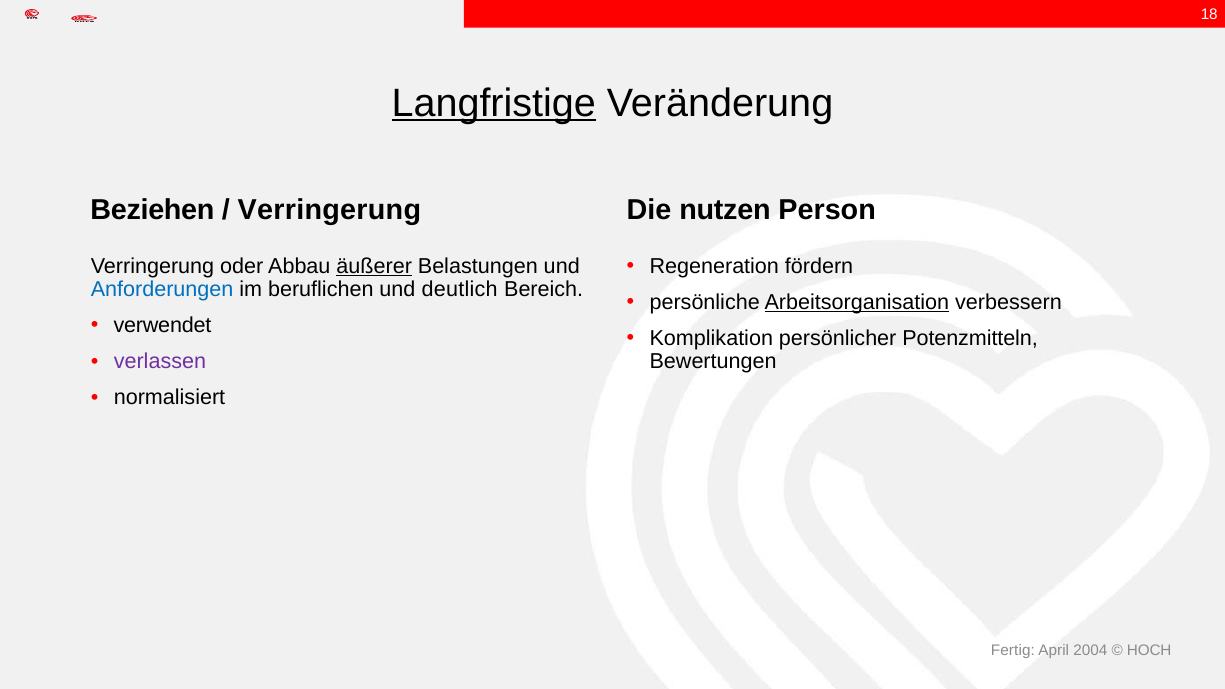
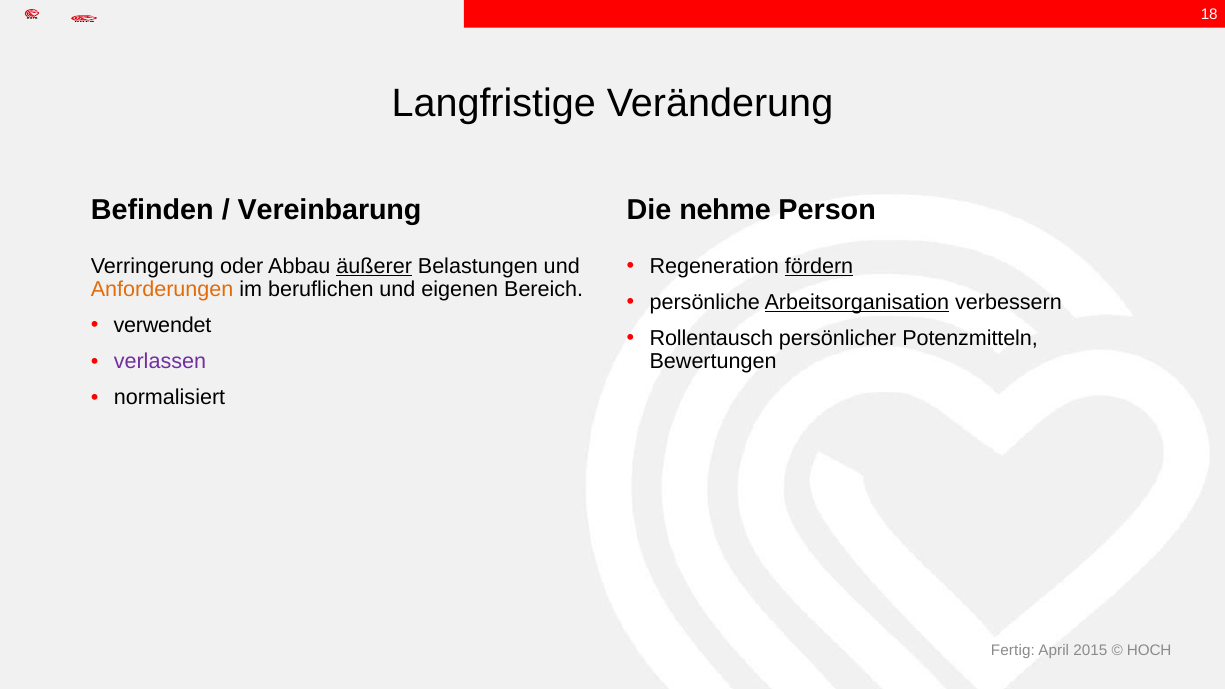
Langfristige underline: present -> none (494, 103)
Beziehen: Beziehen -> Befinden (152, 210)
Verringerung: Verringerung -> Vereinbarung (330, 210)
nutzen: nutzen -> nehme (725, 210)
fördern underline: none -> present (819, 266)
Anforderungen colour: blue -> orange (162, 290)
deutlich: deutlich -> eigenen (460, 290)
Komplikation: Komplikation -> Rollentausch (711, 339)
2004: 2004 -> 2015 (1090, 651)
